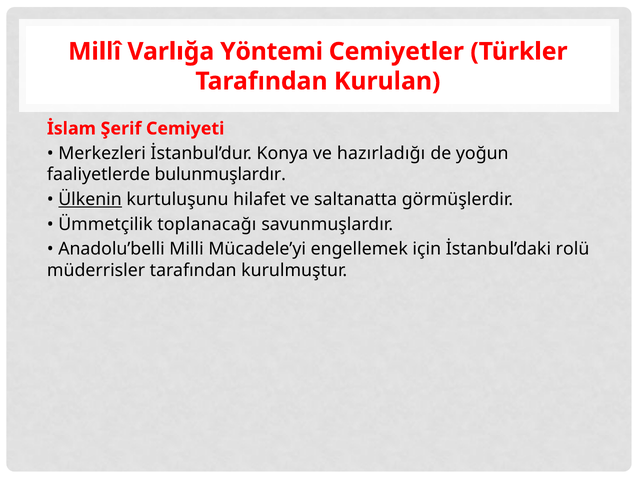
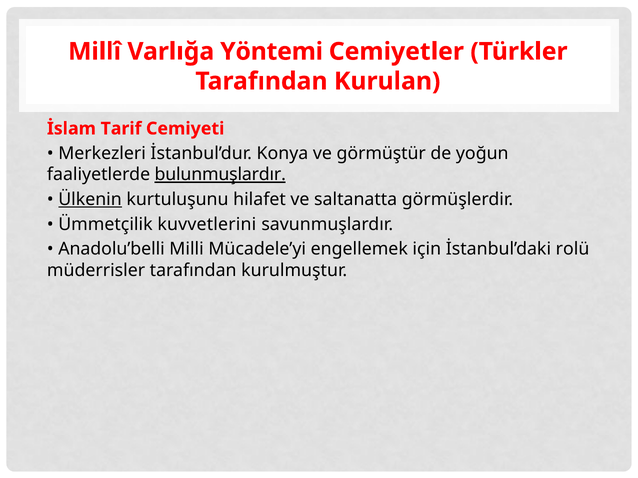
Şerif: Şerif -> Tarif (121, 129)
hazırladığı: hazırladığı -> görmüştür (381, 154)
bulunmuşlardır underline: none -> present (220, 175)
toplanacağı: toplanacağı -> kuvvetlerini (207, 224)
